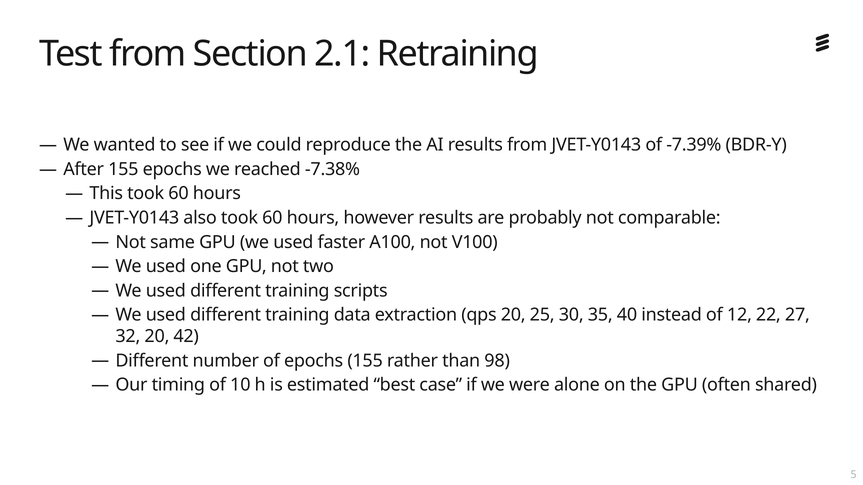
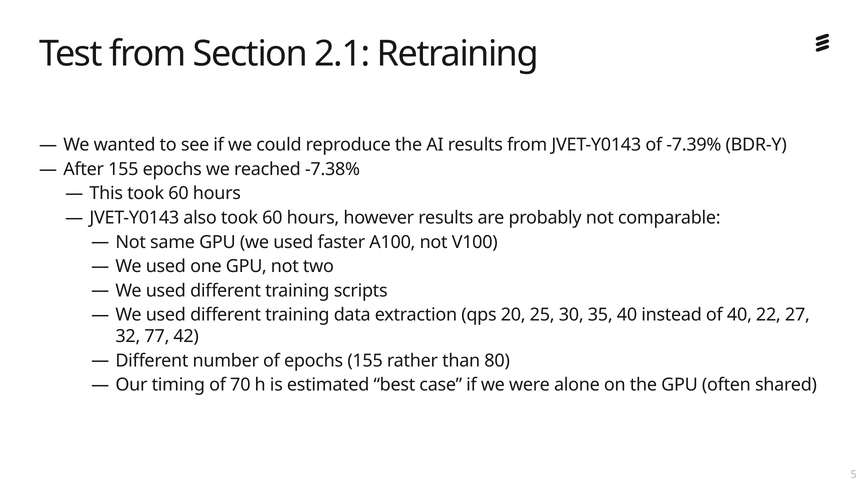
of 12: 12 -> 40 (739, 315)
32 20: 20 -> 77 (157, 337)
98: 98 -> 80 (497, 361)
10: 10 -> 70 (240, 385)
